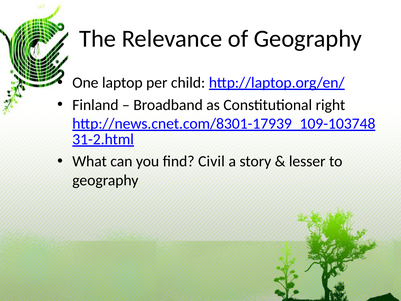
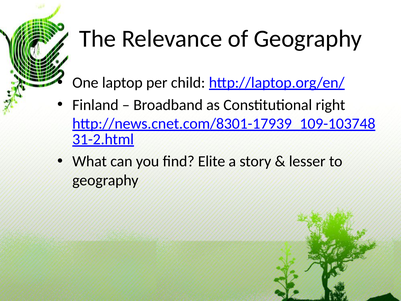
Civil: Civil -> Elite (212, 161)
